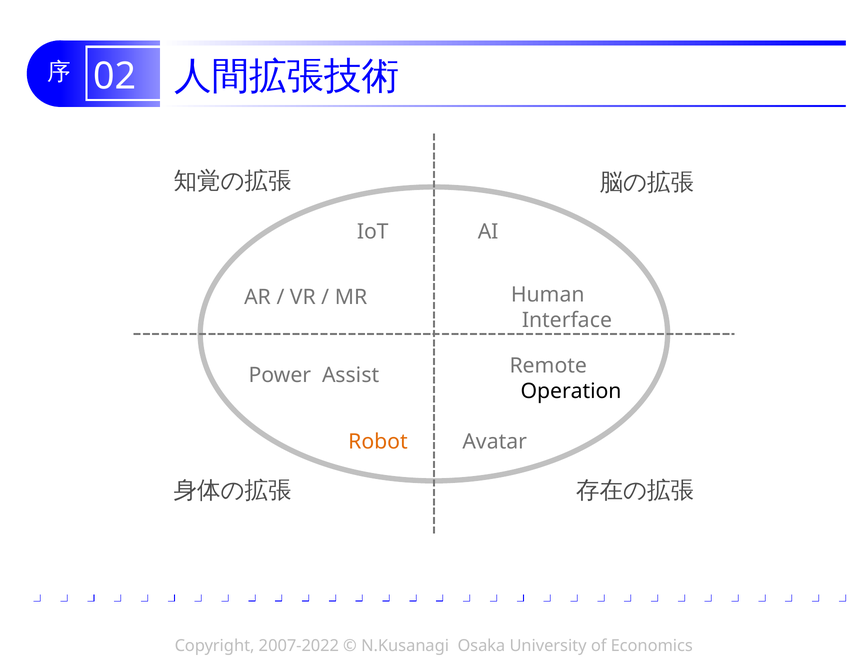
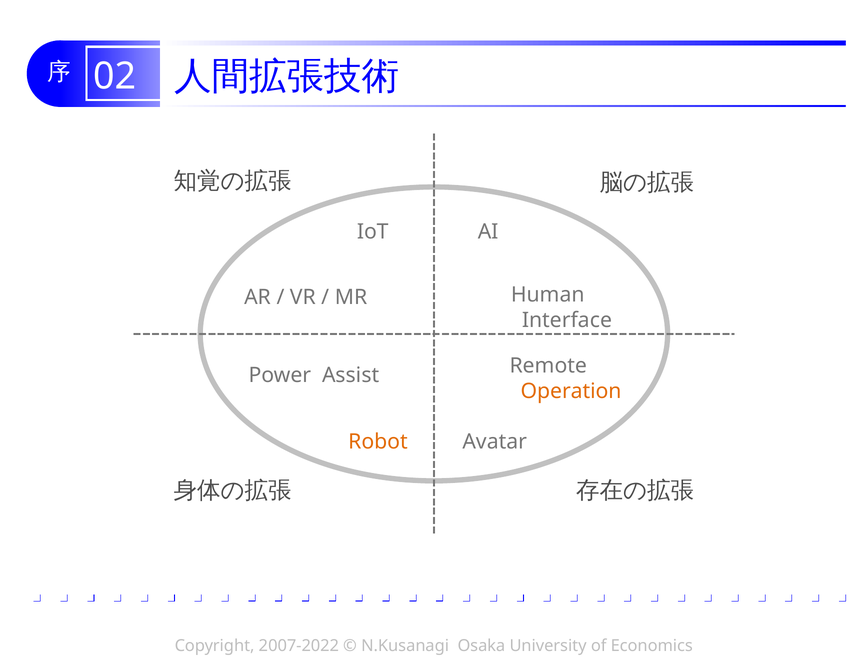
Operation colour: black -> orange (571, 391)
